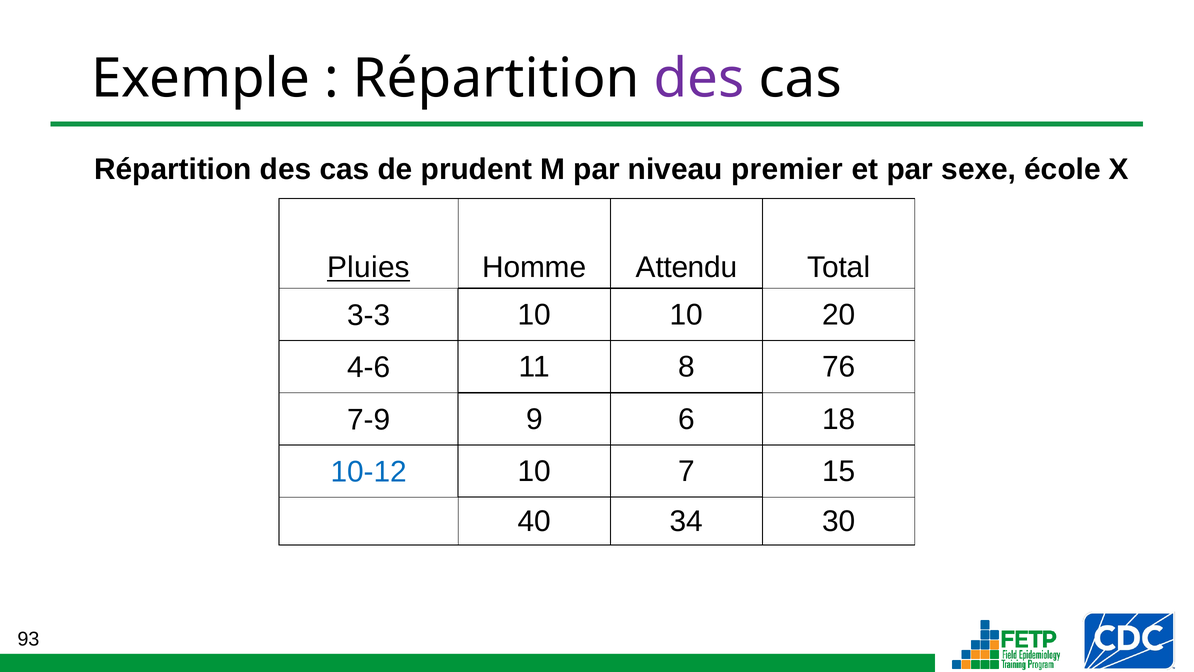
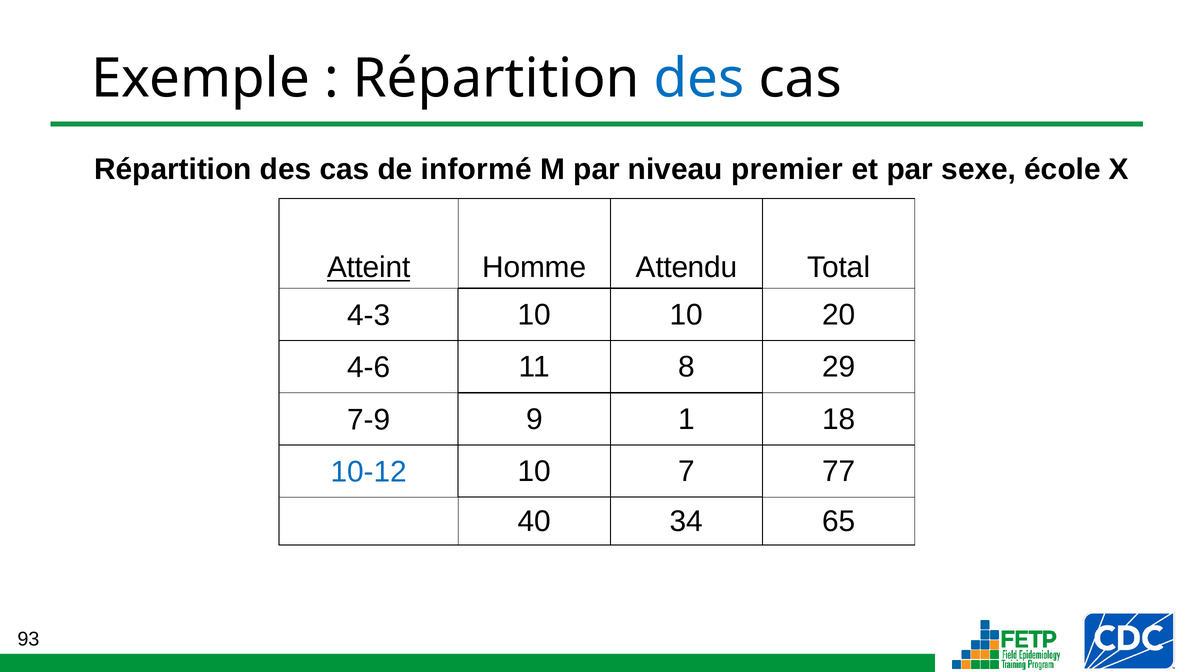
des colour: purple -> blue (699, 78)
prudent: prudent -> informé (476, 169)
Pluies: Pluies -> Atteint (369, 267)
3-3: 3-3 -> 4-3 (369, 315)
76: 76 -> 29 (839, 367)
6: 6 -> 1 (687, 419)
15: 15 -> 77 (839, 471)
30: 30 -> 65 (839, 521)
